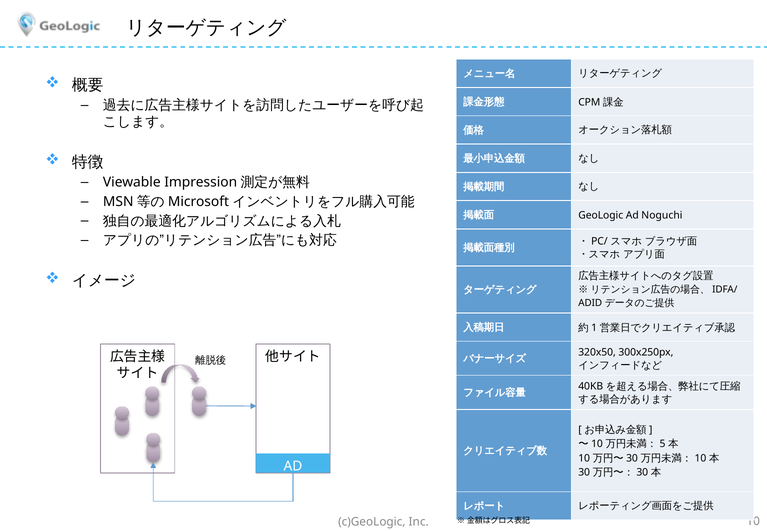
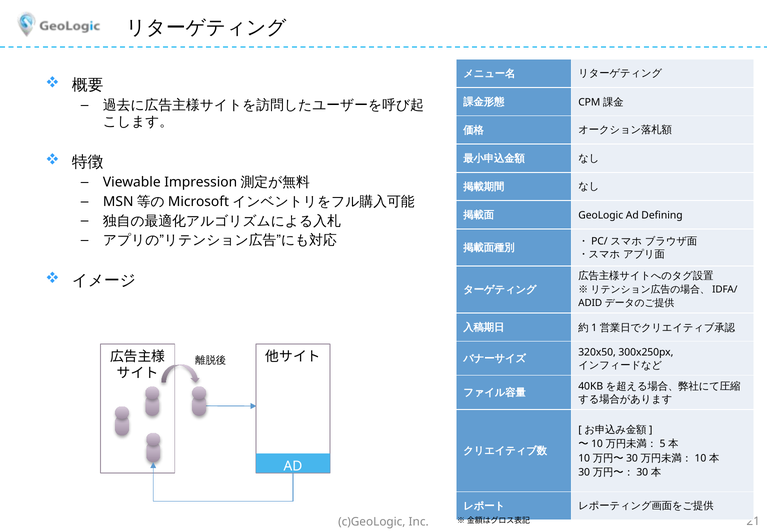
Noguchi: Noguchi -> Defining (662, 215)
Inc 10: 10 -> 21 (753, 521)
